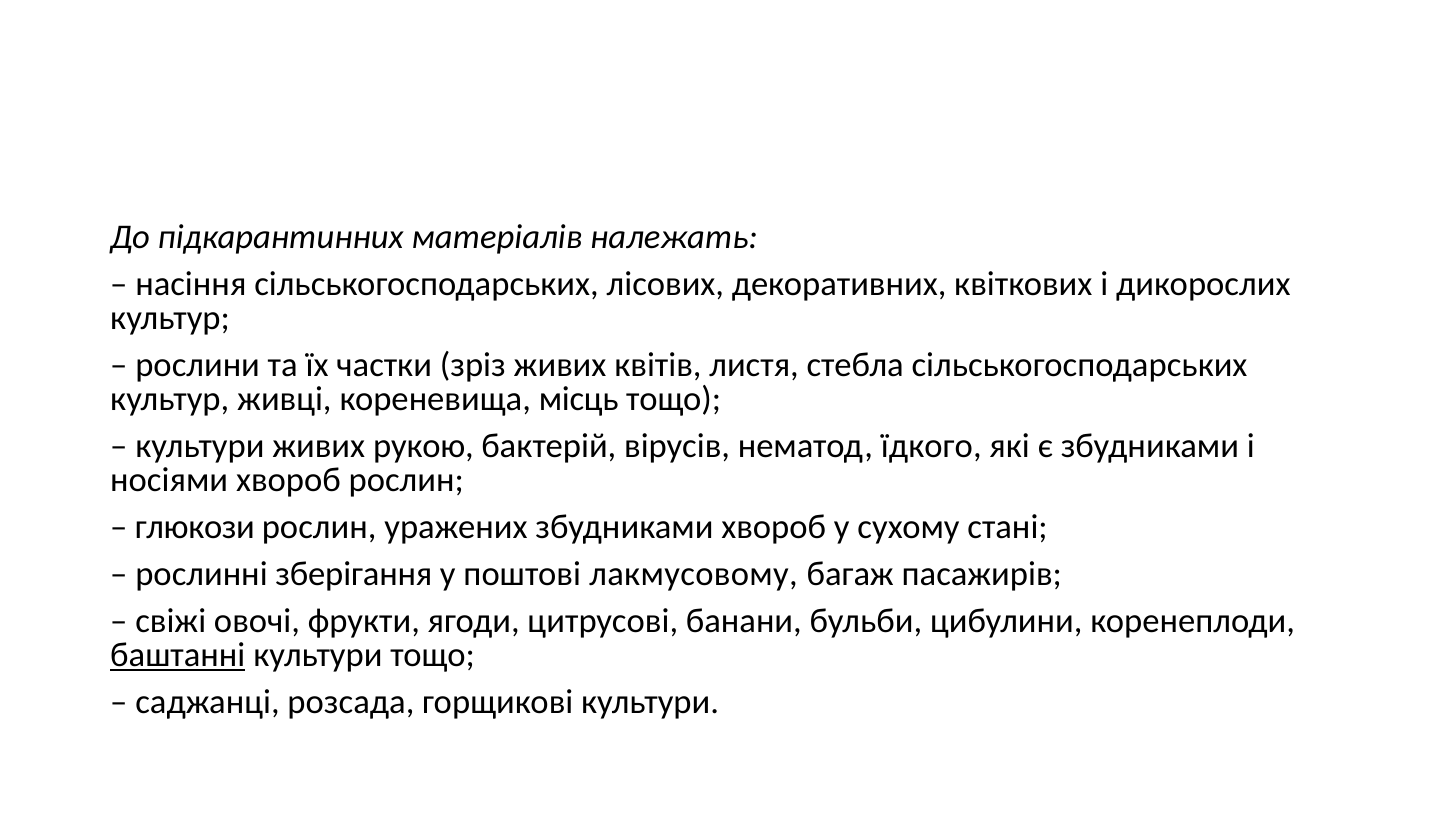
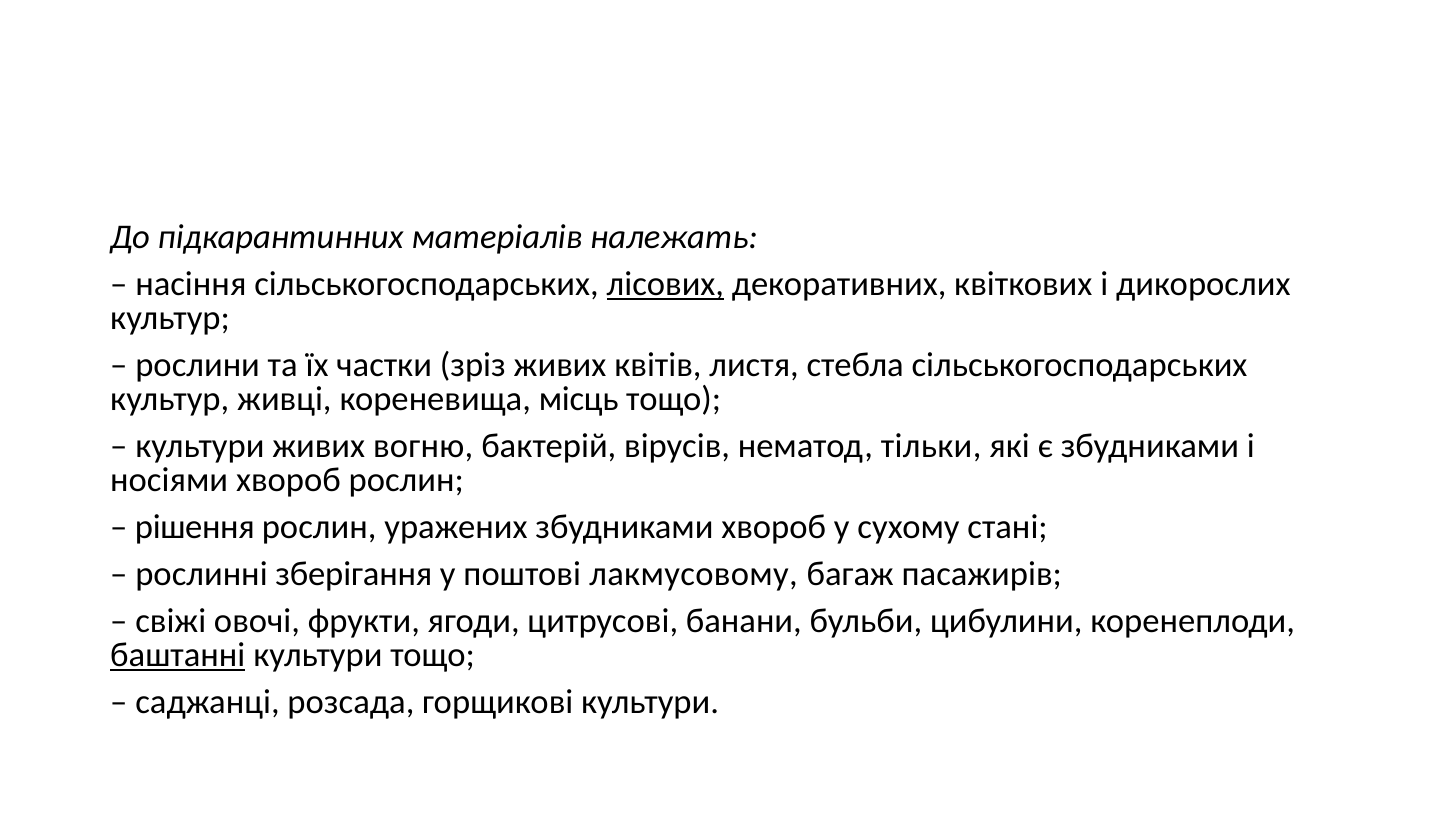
лісових underline: none -> present (665, 285)
рукою: рукою -> вогню (423, 446)
їдкого: їдкого -> тільки (931, 446)
глюкози: глюкози -> рішення (195, 527)
